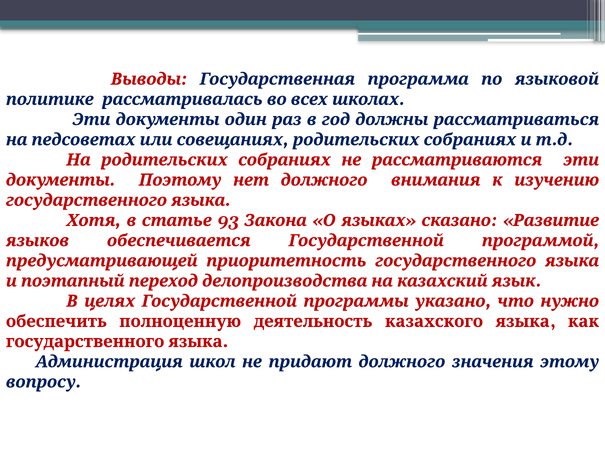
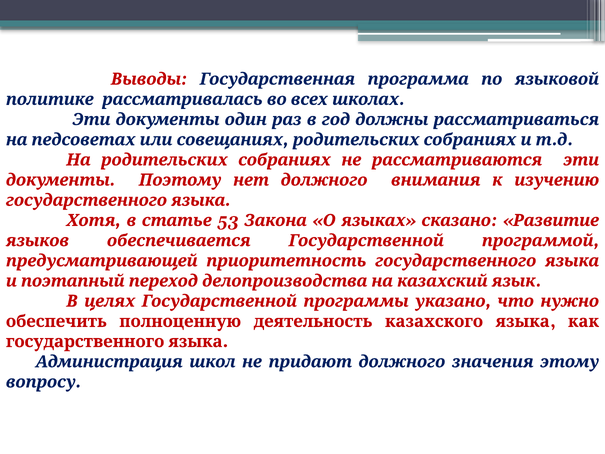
93: 93 -> 53 (228, 220)
